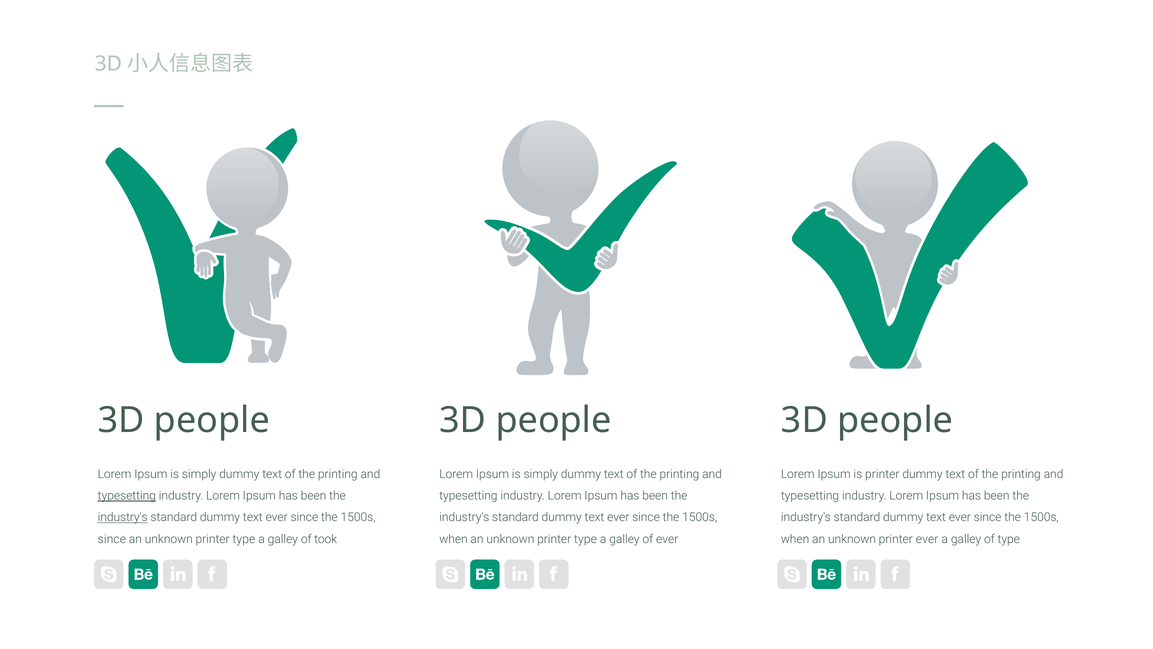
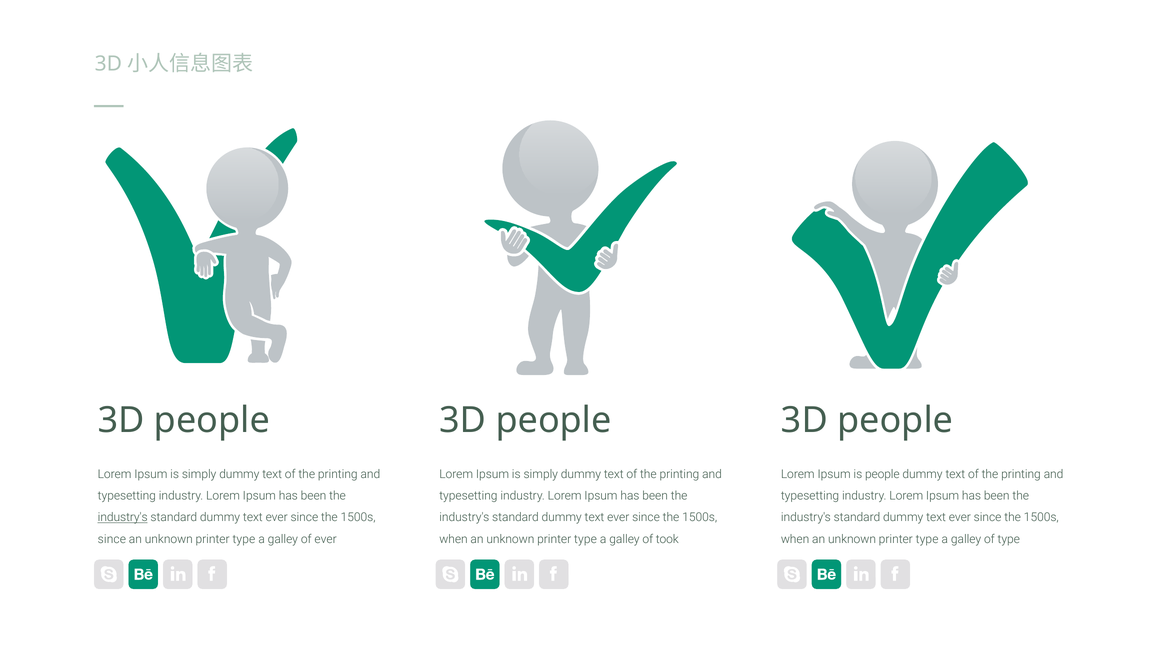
is printer: printer -> people (882, 474)
typesetting underline: present -> none (127, 495)
of took: took -> ever (326, 539)
of ever: ever -> took (667, 539)
ever: ever -> type (927, 539)
